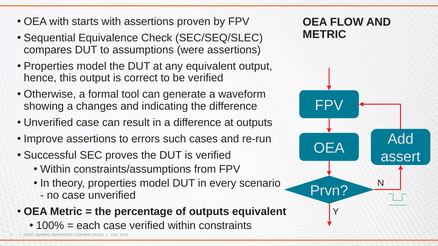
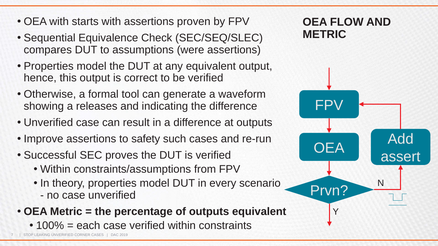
changes: changes -> releases (97, 106)
errors: errors -> safety (146, 139)
